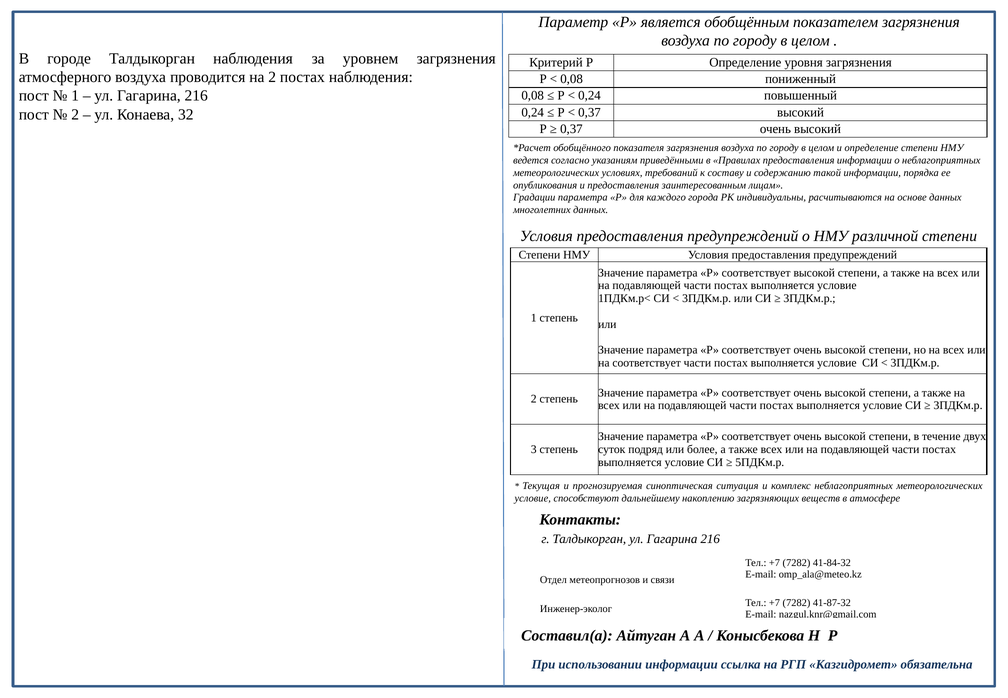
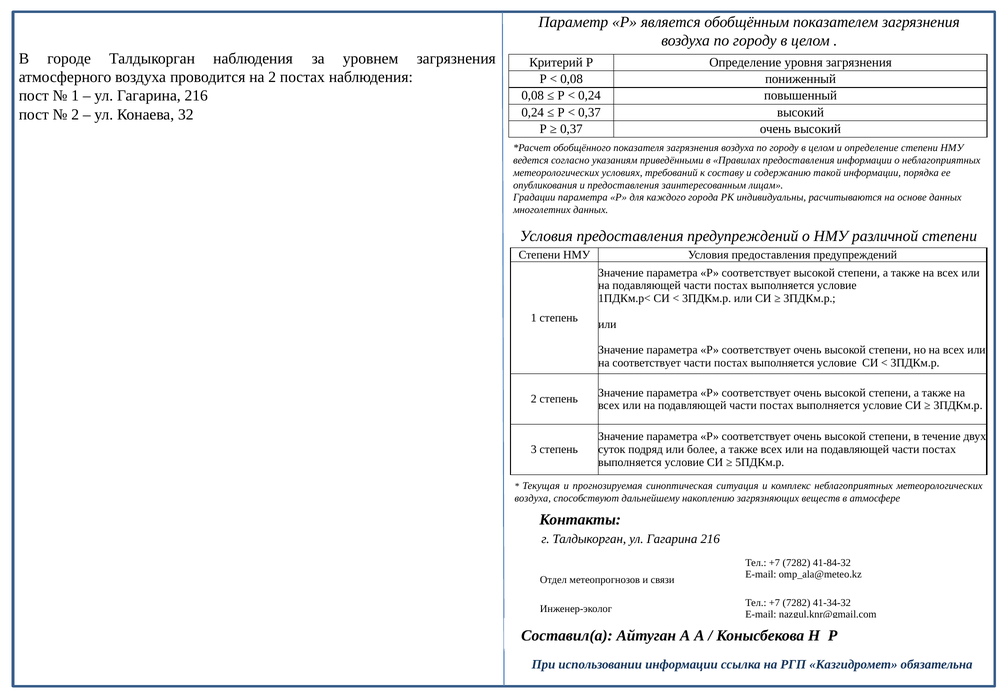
условие: условие -> воздуха (533, 498)
41-87-32: 41-87-32 -> 41-34-32 (832, 603)
